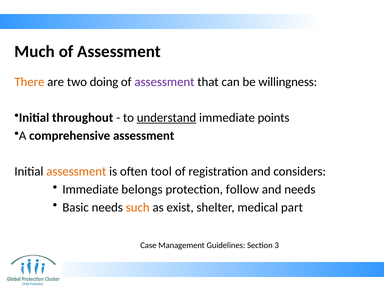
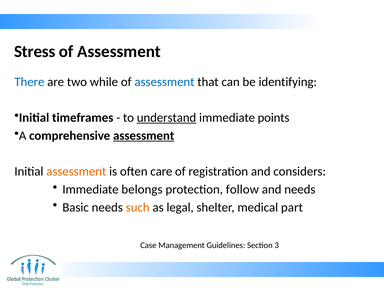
Much: Much -> Stress (35, 51)
There colour: orange -> blue (29, 82)
doing: doing -> while (104, 82)
assessment colour: purple -> blue (164, 82)
willingness: willingness -> identifying (288, 82)
throughout: throughout -> timeframes (83, 118)
assessment underline: none -> present (144, 136)
tool: tool -> care (161, 171)
exist: exist -> legal (180, 207)
